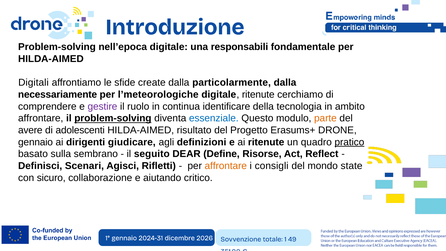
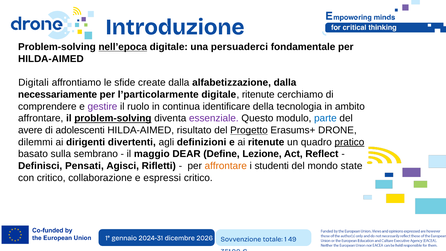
nell’epoca underline: none -> present (123, 47)
responsabili: responsabili -> persuaderci (239, 47)
particolarmente: particolarmente -> alfabetizzazione (232, 83)
l’meteorologiche: l’meteorologiche -> l’particolarmente (158, 94)
essenziale colour: blue -> purple (214, 118)
parte colour: orange -> blue (325, 118)
Progetto underline: none -> present (249, 130)
gennaio: gennaio -> dilemmi (35, 142)
giudicare: giudicare -> divertenti (132, 142)
seguito: seguito -> maggio (152, 154)
Risorse: Risorse -> Lezione (262, 154)
Scenari: Scenari -> Pensati (84, 166)
consigli: consigli -> studenti (272, 166)
con sicuro: sicuro -> critico (51, 178)
aiutando: aiutando -> espressi (162, 178)
